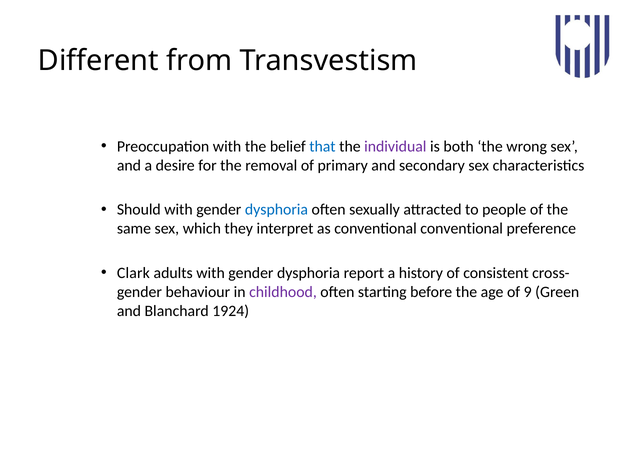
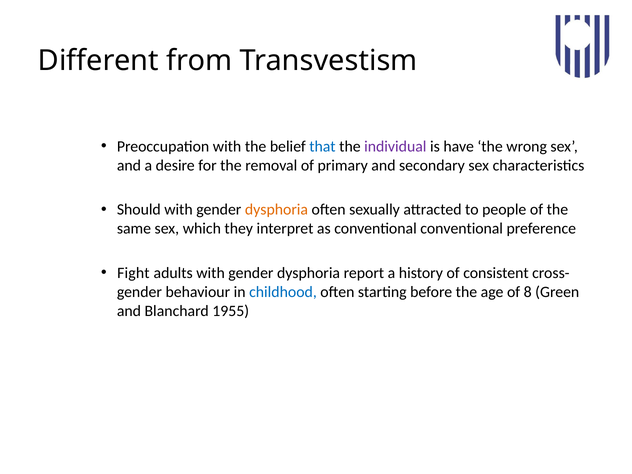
both: both -> have (459, 146)
dysphoria colour: blue -> orange (276, 210)
Clark: Clark -> Fight (133, 273)
childhood colour: purple -> blue (283, 292)
9: 9 -> 8 (528, 292)
1924: 1924 -> 1955 (231, 311)
